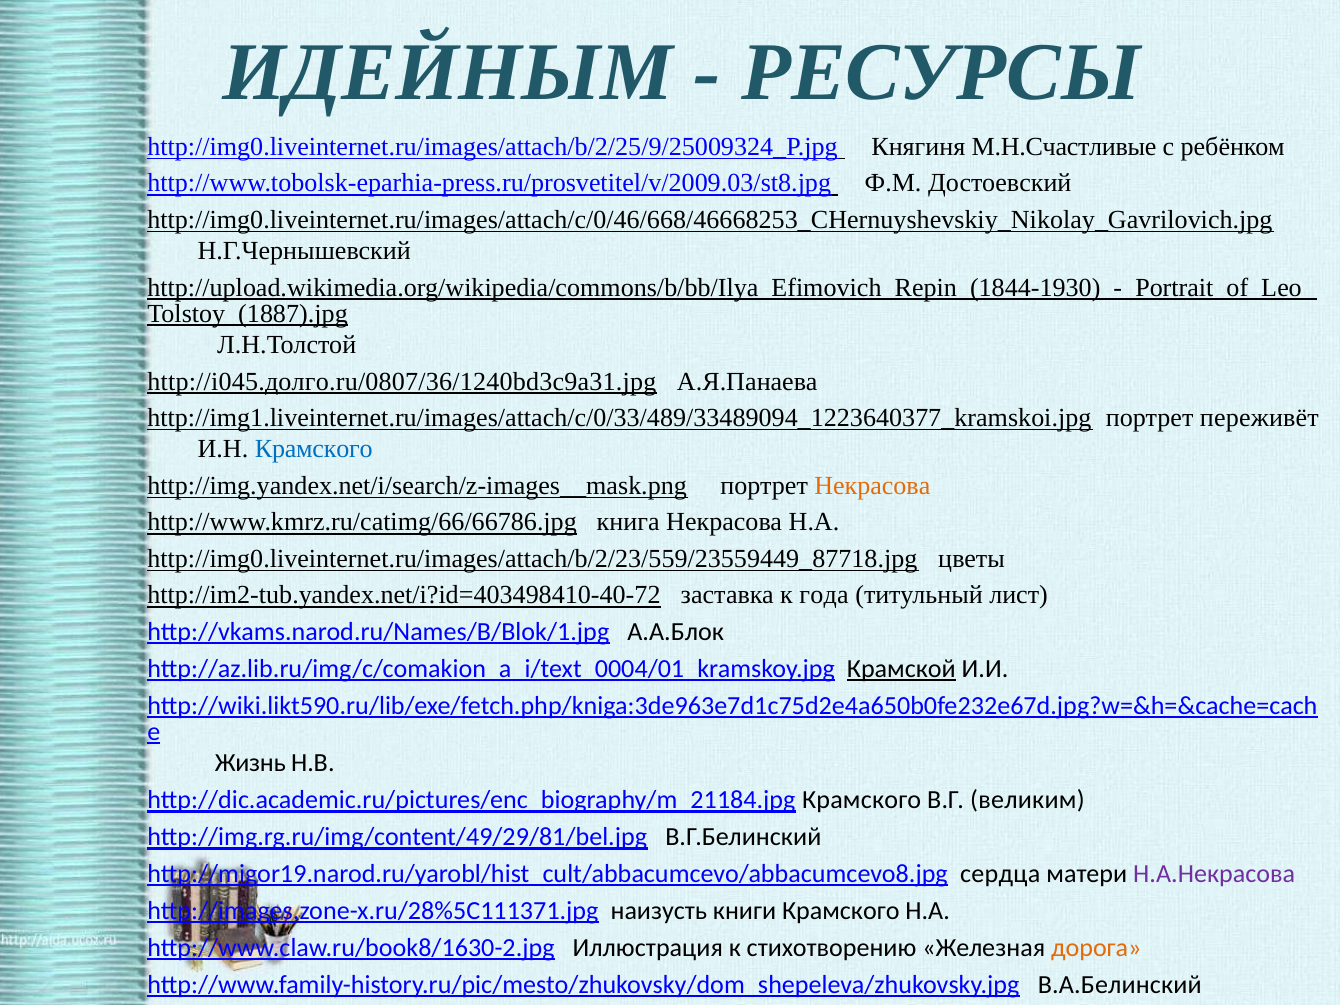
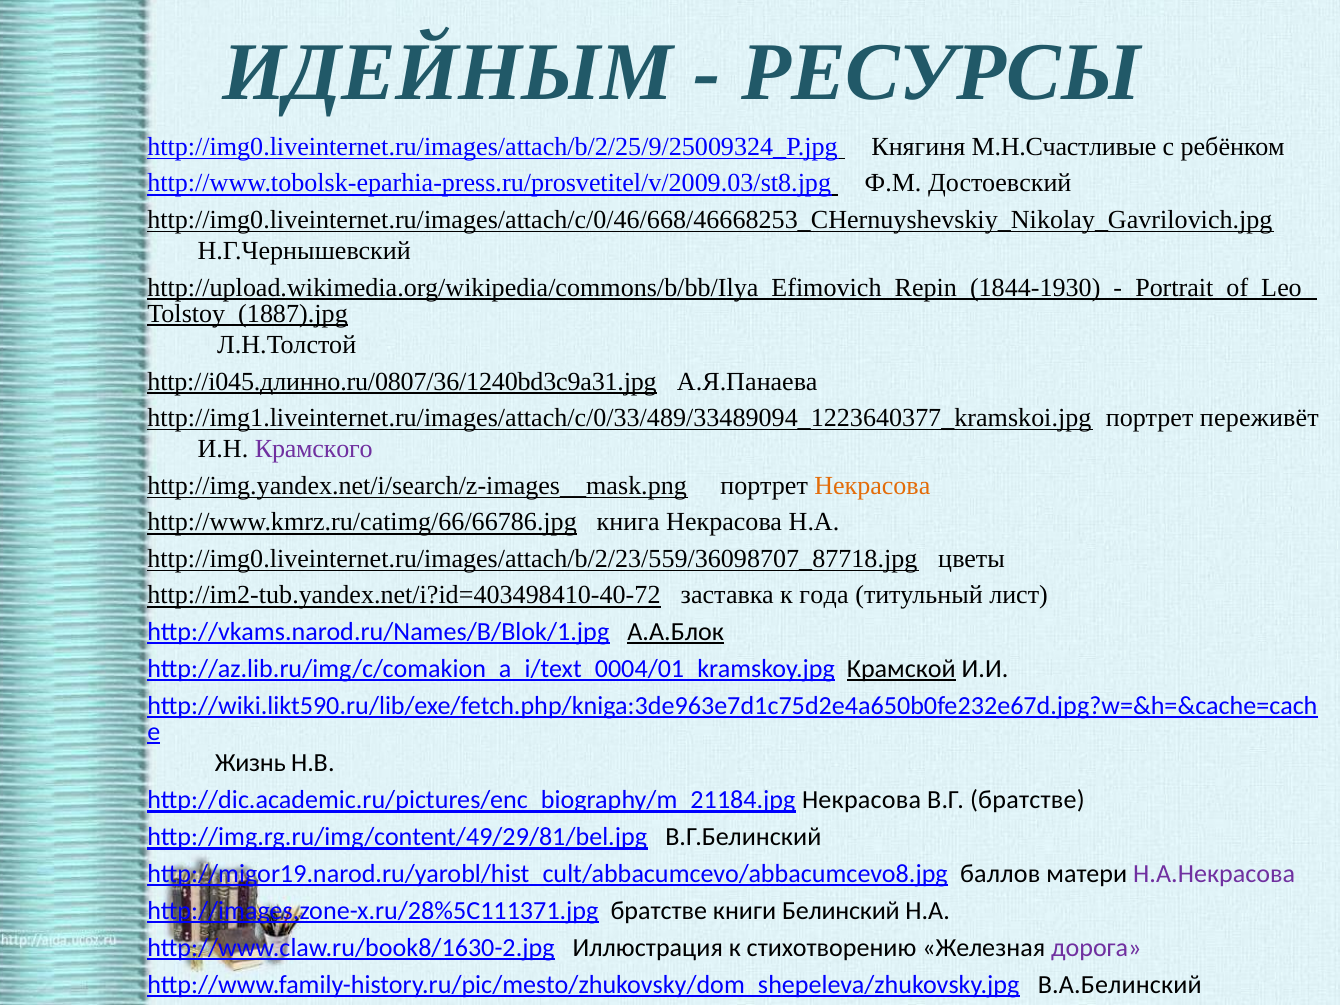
http://i045.долго.ru/0807/36/1240bd3c9a31.jpg: http://i045.долго.ru/0807/36/1240bd3c9a31.jpg -> http://i045.длинно.ru/0807/36/1240bd3c9a31.jpg (402, 381)
Крамского colour: blue -> purple (314, 449)
http://img0.liveinternet.ru/images/attach/b/2/23/559/23559449_87718.jpg: http://img0.liveinternet.ru/images/attach/b/2/23/559/23559449_87718.jpg -> http://img0.liveinternet.ru/images/attach/b/2/23/559/36098707_87718.jpg (532, 559)
А.А.Блок underline: none -> present (676, 632)
http://dic.academic.ru/pictures/enc_biography/m_21184.jpg Крамского: Крамского -> Некрасова (862, 800)
В.Г великим: великим -> братстве (1027, 800)
сердца: сердца -> баллов (1000, 874)
http://images.zone-x.ru/28%5C111371.jpg наизусть: наизусть -> братстве (659, 911)
книги Крамского: Крамского -> Белинский (841, 911)
дорога colour: orange -> purple (1096, 948)
